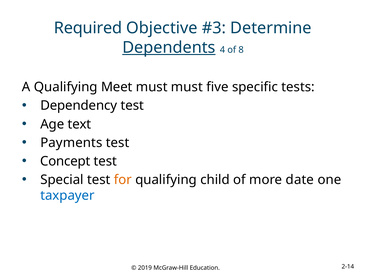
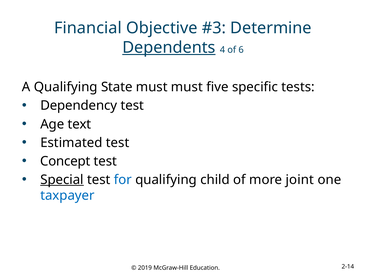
Required: Required -> Financial (88, 28)
8: 8 -> 6 (241, 50)
Meet: Meet -> State (117, 87)
Payments: Payments -> Estimated (71, 142)
Special underline: none -> present (62, 179)
for colour: orange -> blue (123, 179)
date: date -> joint (300, 179)
